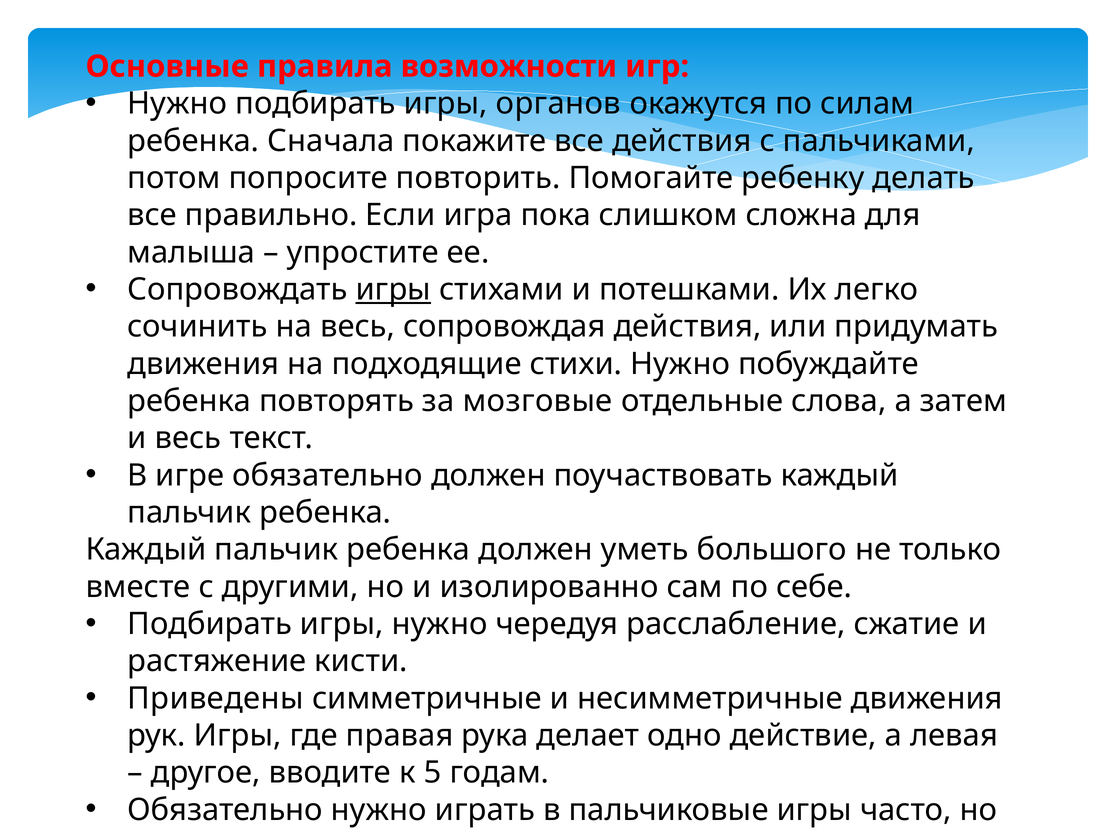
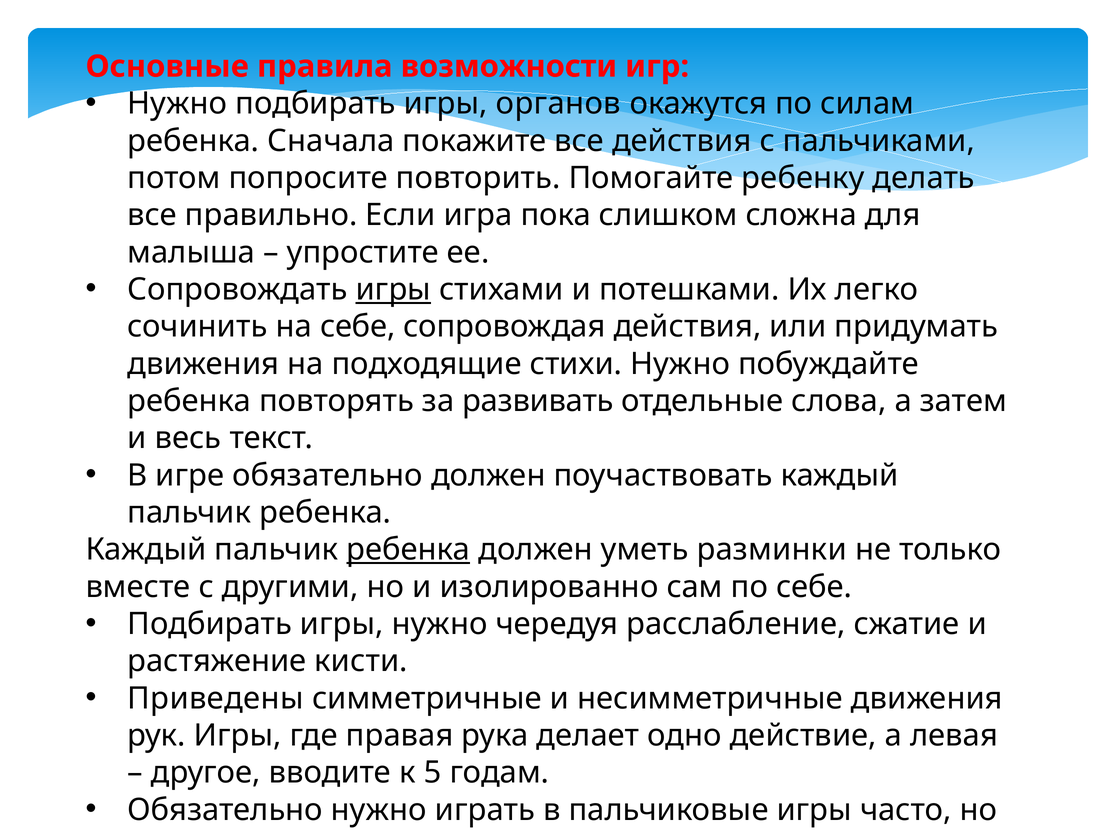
на весь: весь -> себе (358, 327)
мозговые: мозговые -> развивать (538, 401)
ребенка underline: none -> present (408, 550)
большого: большого -> разминки (772, 550)
